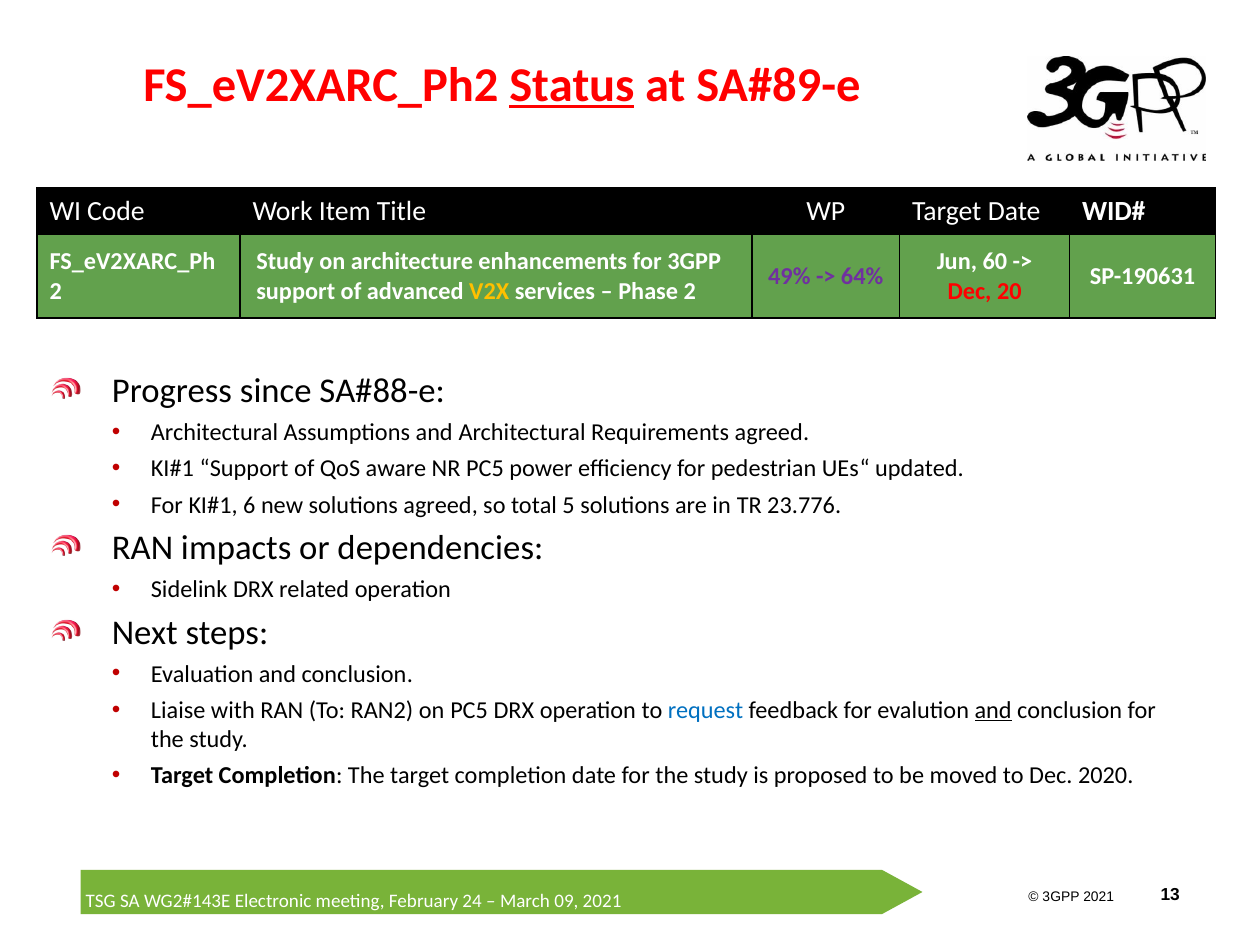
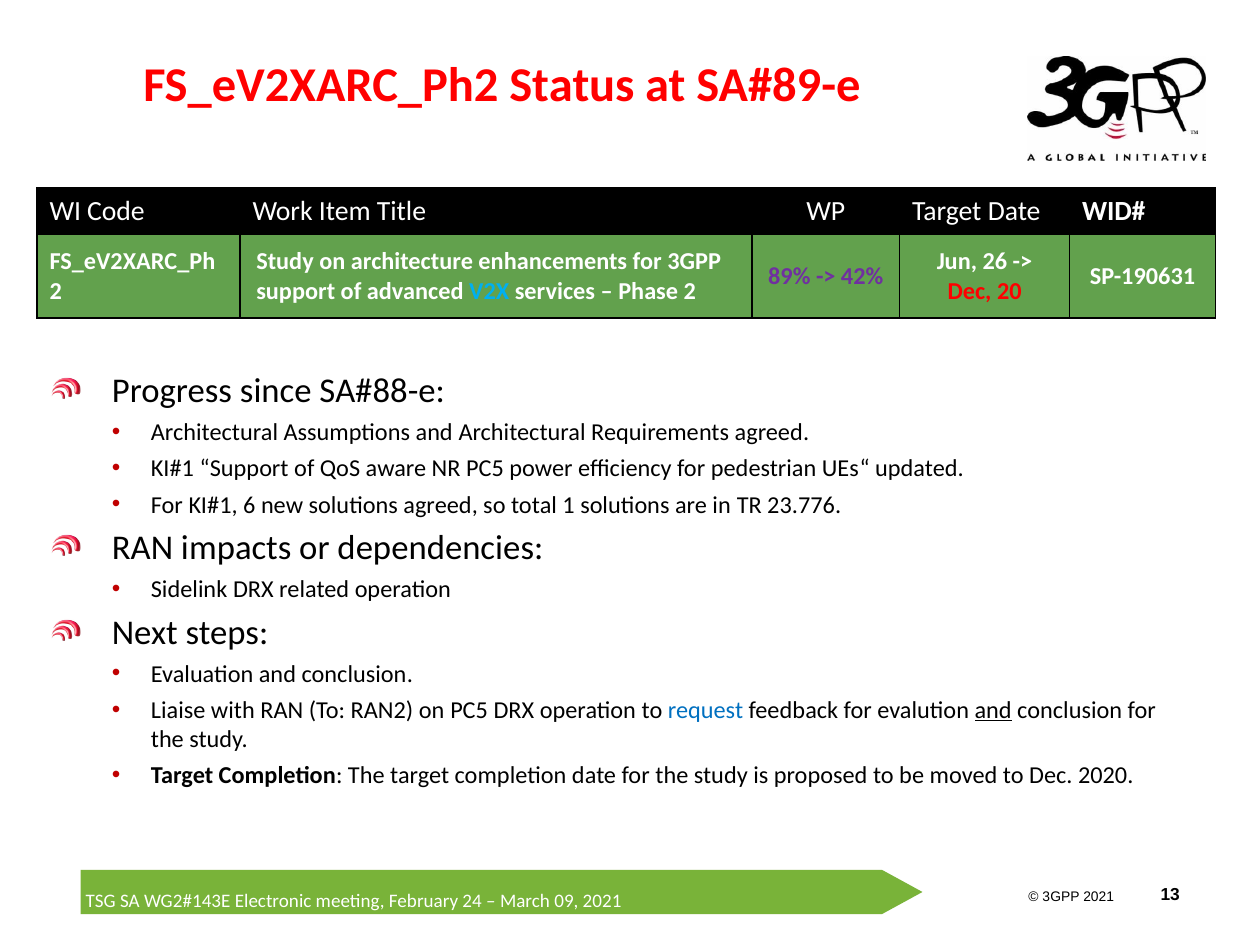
Status underline: present -> none (572, 85)
60: 60 -> 26 (995, 262)
49%: 49% -> 89% (789, 276)
64%: 64% -> 42% (862, 276)
V2X colour: yellow -> light blue (489, 291)
5: 5 -> 1 (569, 505)
